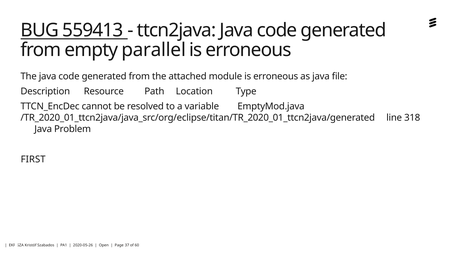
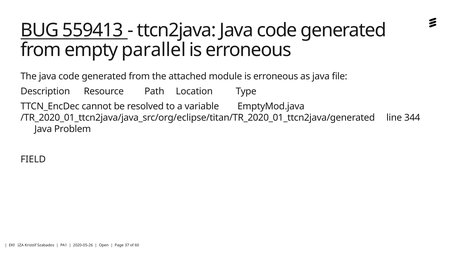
318: 318 -> 344 (412, 118)
FIRST: FIRST -> FIELD (33, 160)
